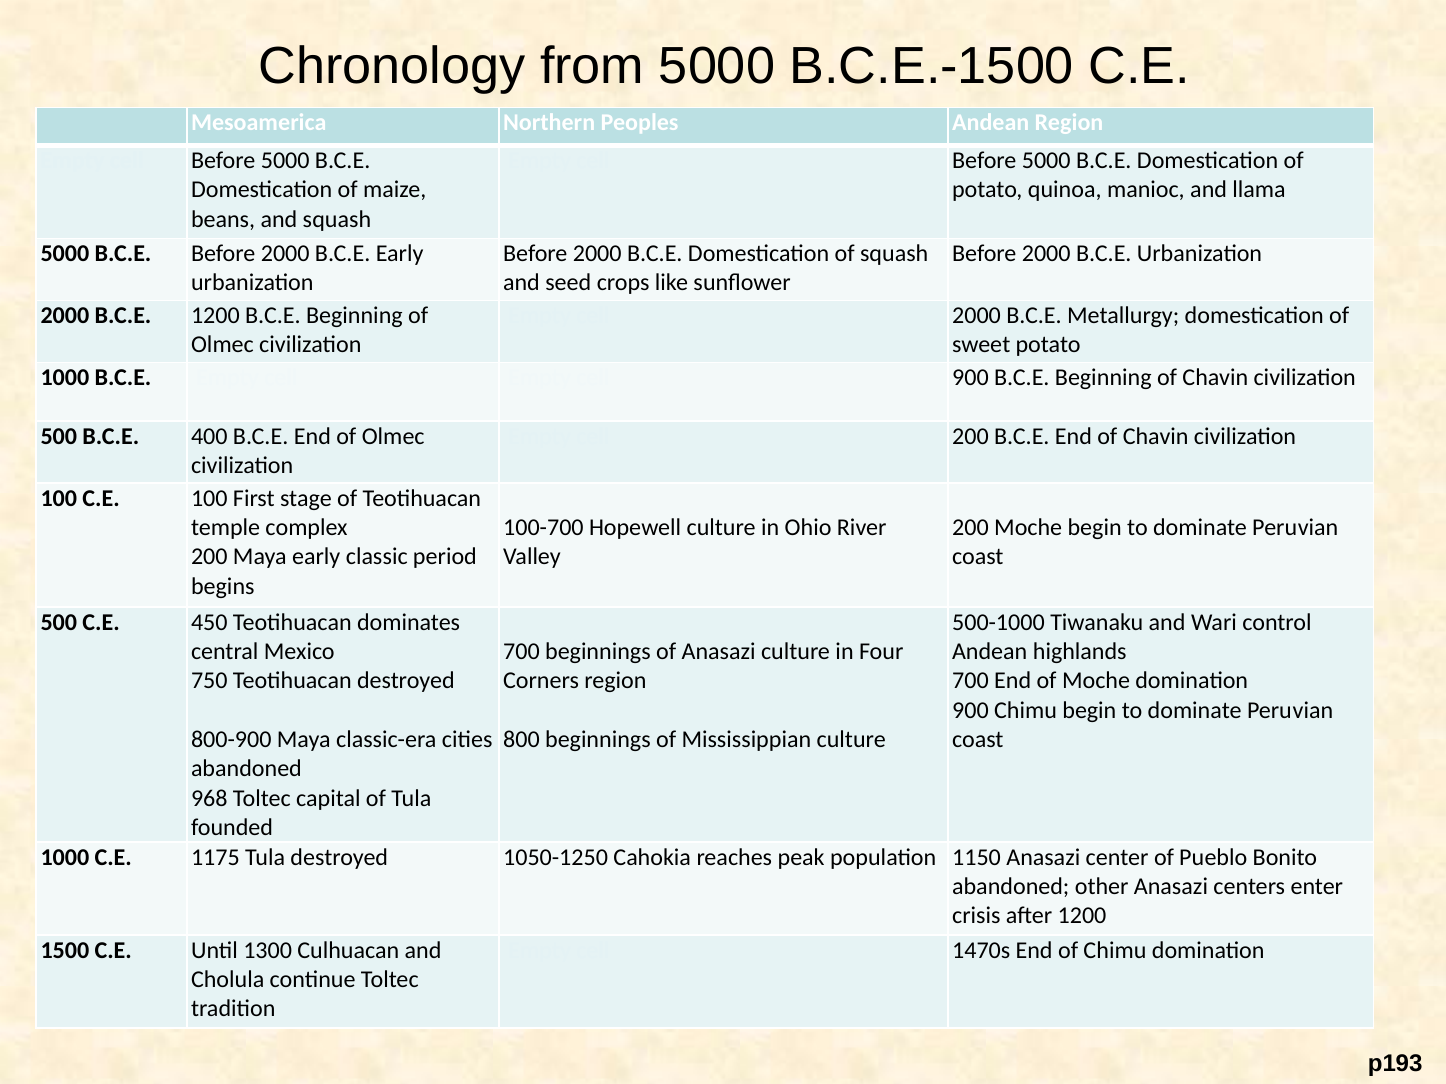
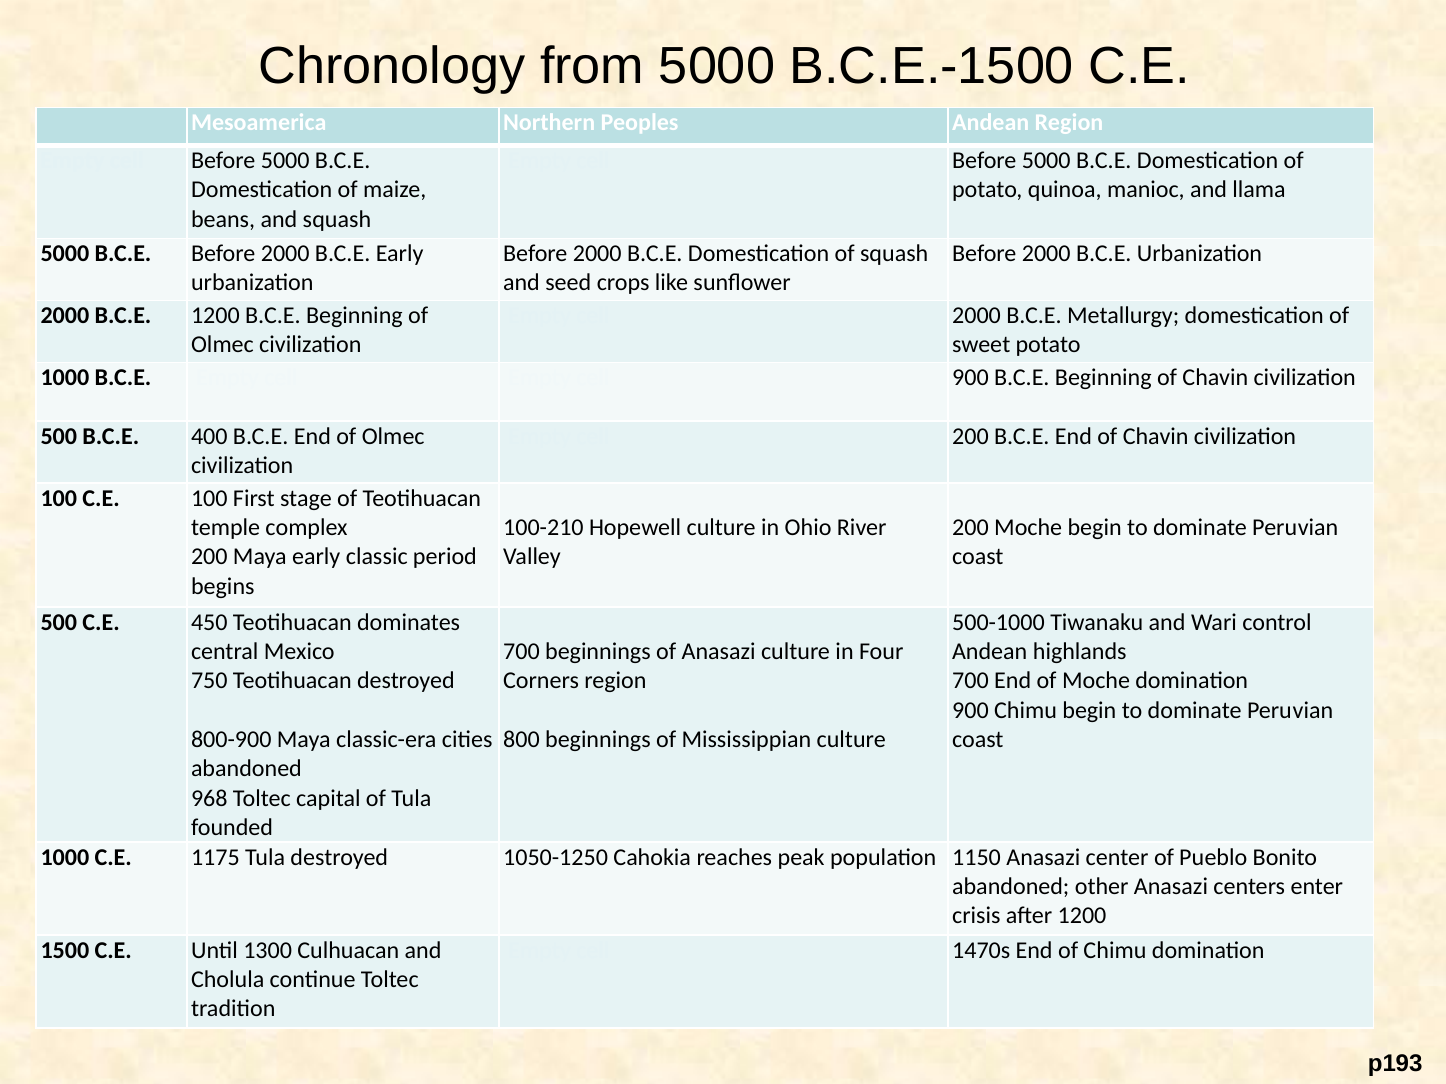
100-700: 100-700 -> 100-210 (543, 528)
